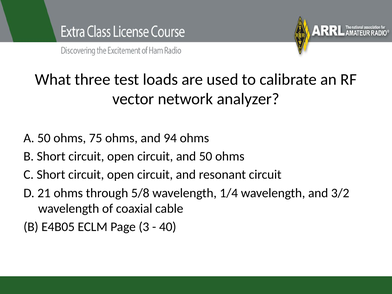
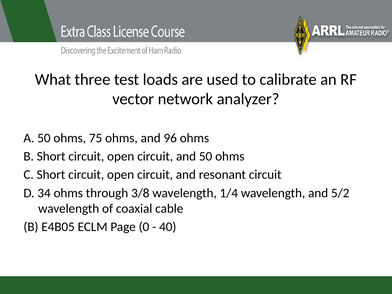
94: 94 -> 96 (170, 138)
21: 21 -> 34 (44, 193)
5/8: 5/8 -> 3/8 (140, 193)
3/2: 3/2 -> 5/2 (340, 193)
3: 3 -> 0 (144, 227)
